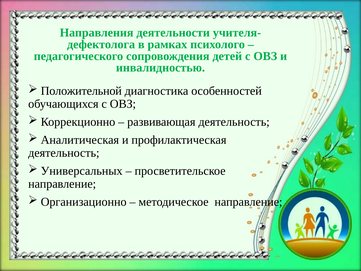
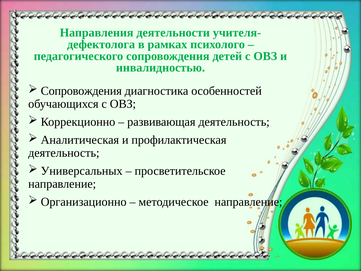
Положительной: Положительной -> Сопровождения (81, 91)
